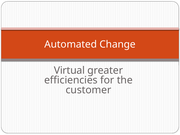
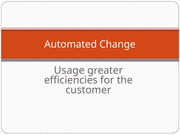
Virtual: Virtual -> Usage (69, 70)
